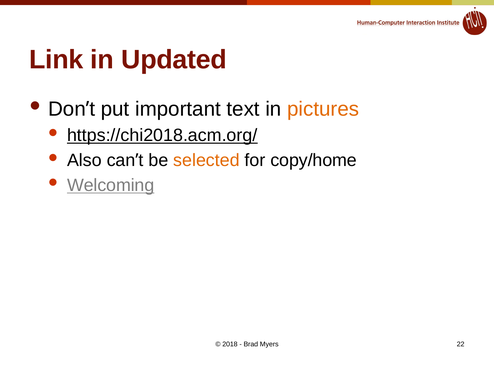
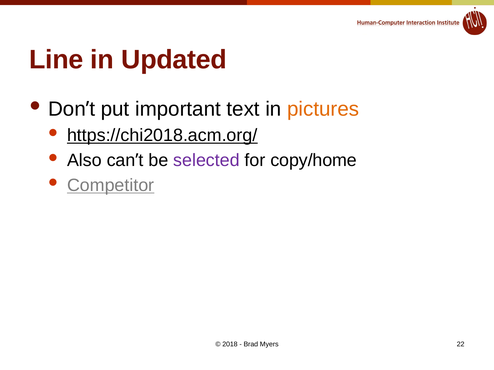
Link: Link -> Line (56, 60)
selected colour: orange -> purple (206, 161)
Welcoming: Welcoming -> Competitor (111, 185)
